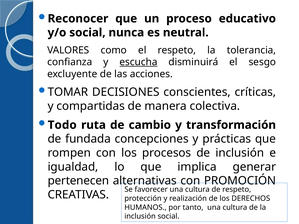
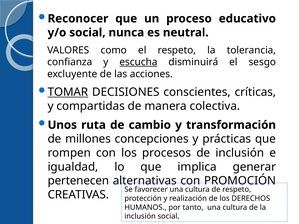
TOMAR underline: none -> present (68, 92)
Todo: Todo -> Unos (62, 125)
fundada: fundada -> millones (88, 139)
